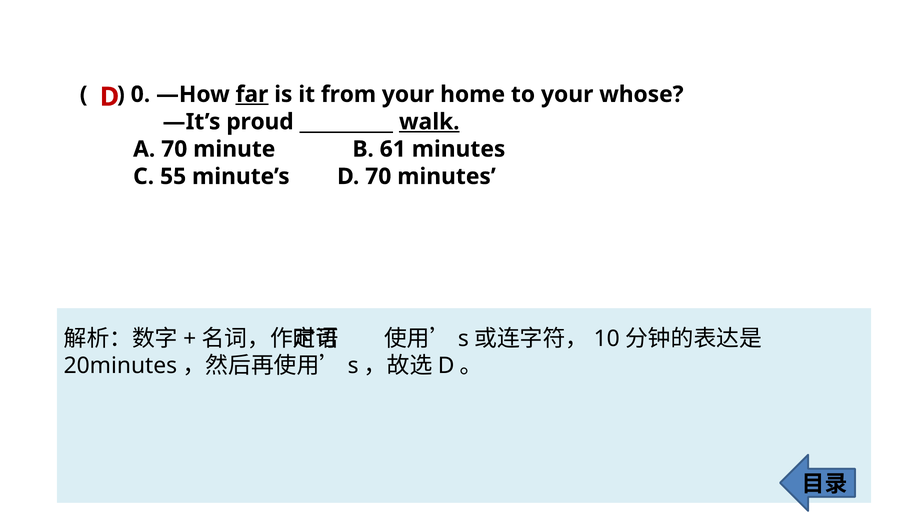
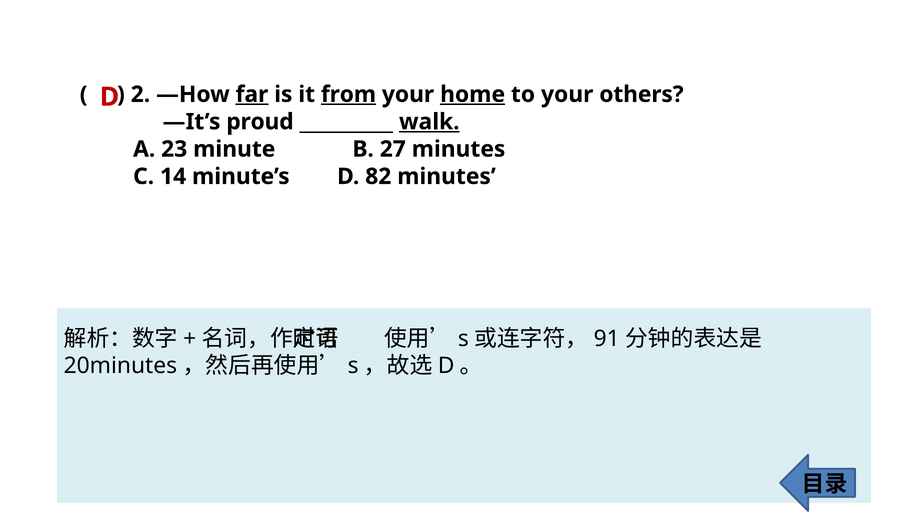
0: 0 -> 2 (140, 94)
from underline: none -> present (349, 94)
home underline: none -> present (473, 94)
whose: whose -> others (641, 94)
A 70: 70 -> 23 (174, 149)
61: 61 -> 27 (393, 149)
55: 55 -> 14 (173, 176)
D 70: 70 -> 82 (378, 176)
10: 10 -> 91 (607, 339)
